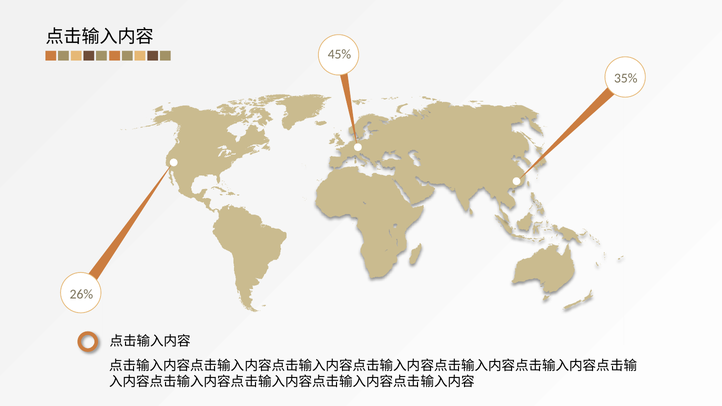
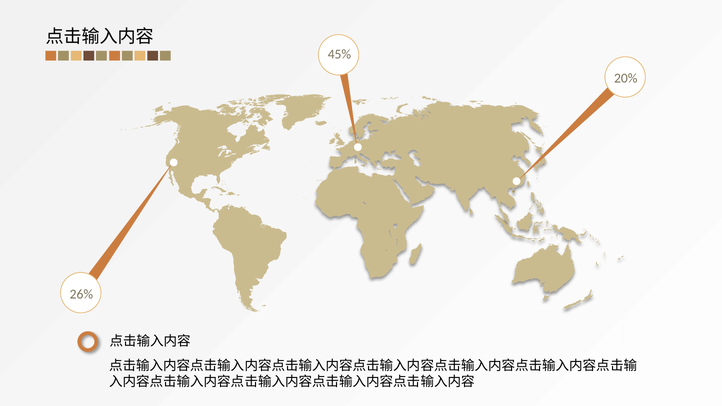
35%: 35% -> 20% (626, 78)
